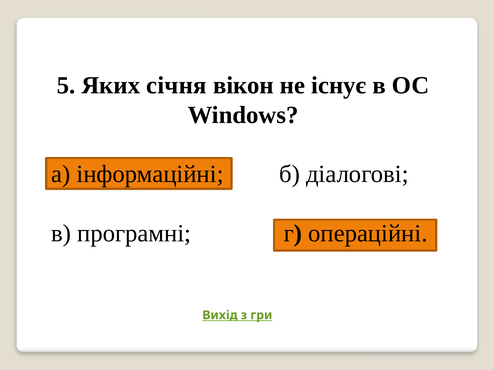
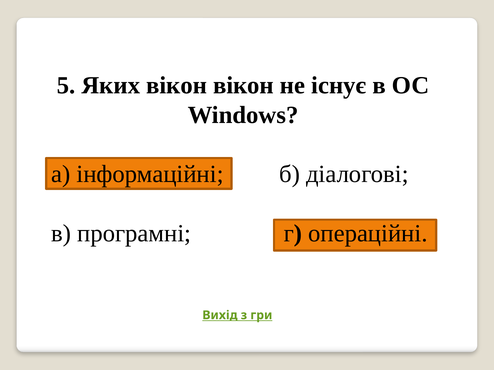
Яких січня: січня -> вікон (177, 85)
